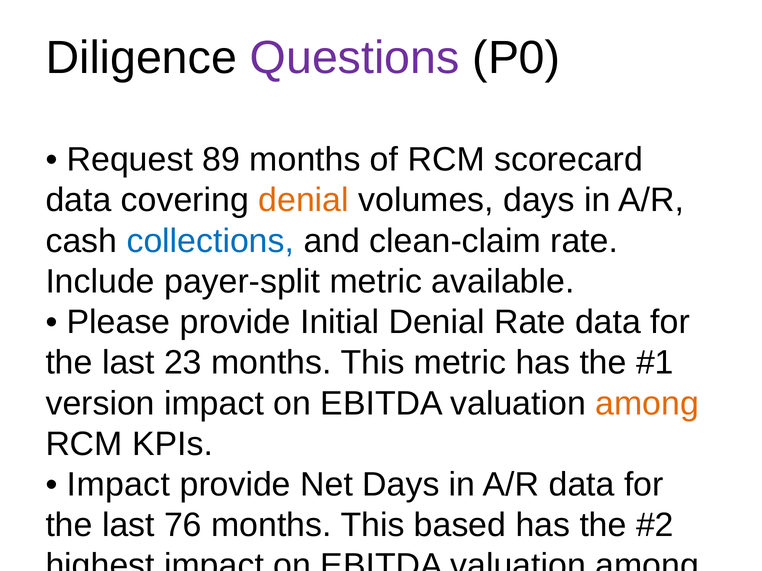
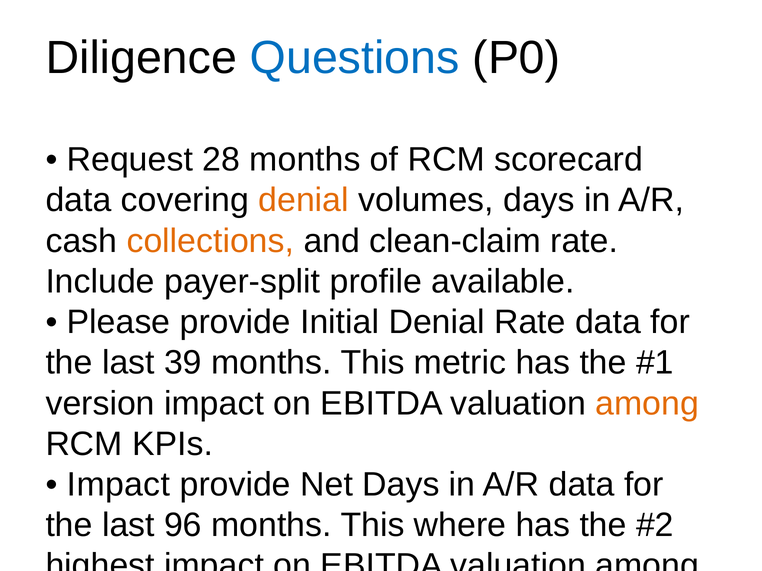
Questions colour: purple -> blue (355, 58)
89: 89 -> 28 (221, 160)
collections colour: blue -> orange (210, 241)
payer-split metric: metric -> profile (376, 282)
23: 23 -> 39 (183, 363)
76: 76 -> 96 (183, 526)
based: based -> where (460, 526)
